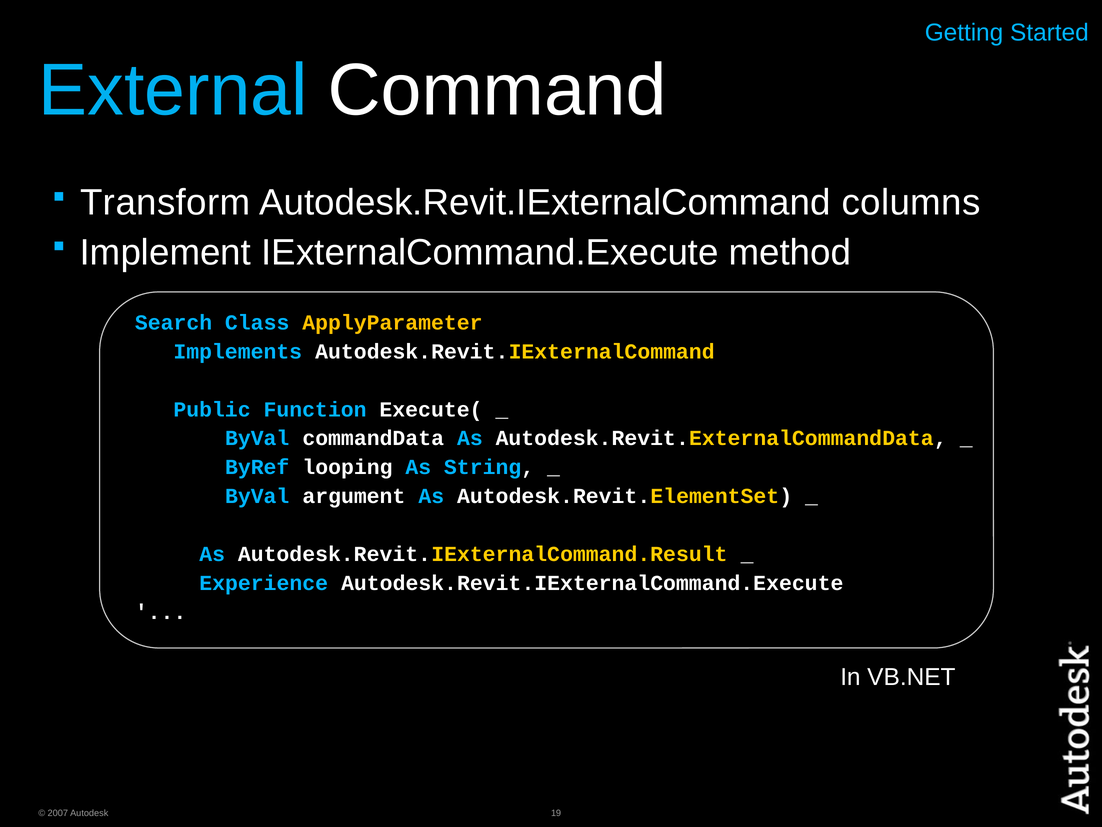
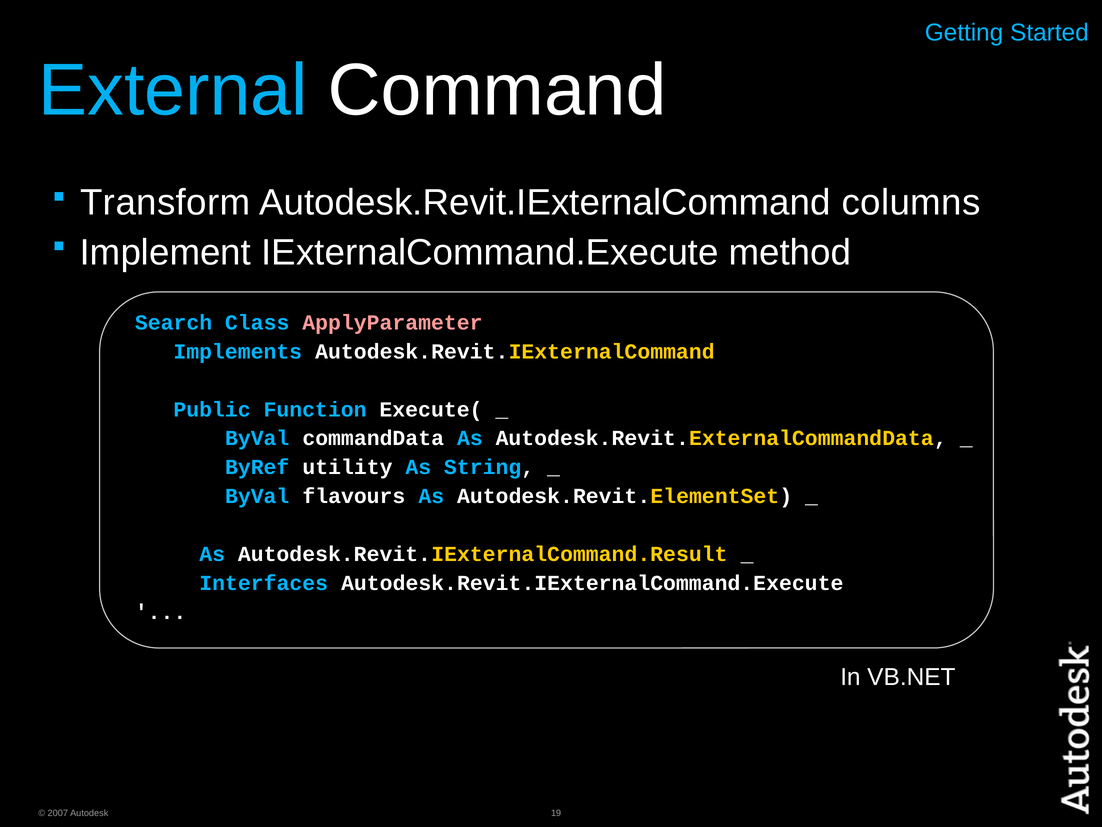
ApplyParameter colour: yellow -> pink (392, 322)
looping: looping -> utility (347, 467)
argument: argument -> flavours (354, 496)
Experience: Experience -> Interfaces (264, 583)
